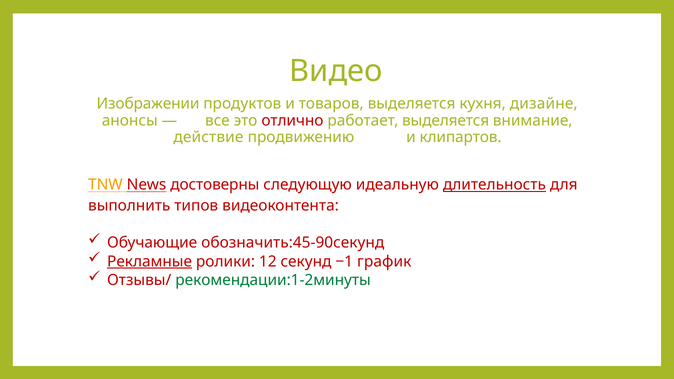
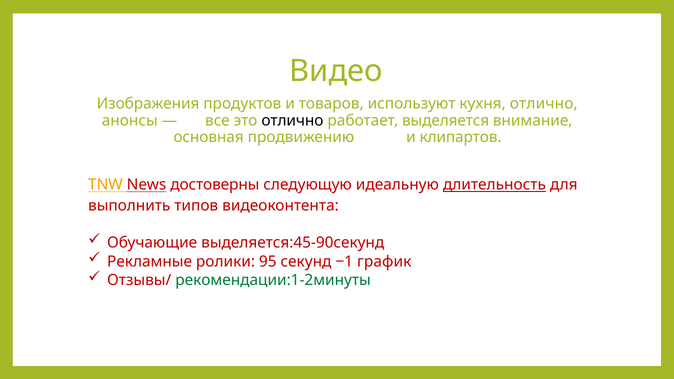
Изображении: Изображении -> Изображения (148, 104)
товаров выделяется: выделяется -> используют (412, 104)
кухня дизайне: дизайне -> отлично (544, 104)
отлично colour: red -> black (292, 121)
действие: действие -> основная (209, 137)
обозначить:45-90секунд: обозначить:45-90секунд -> выделяется:45-90секунд (293, 243)
Рекламные underline: present -> none (150, 262)
12: 12 -> 95 (268, 262)
